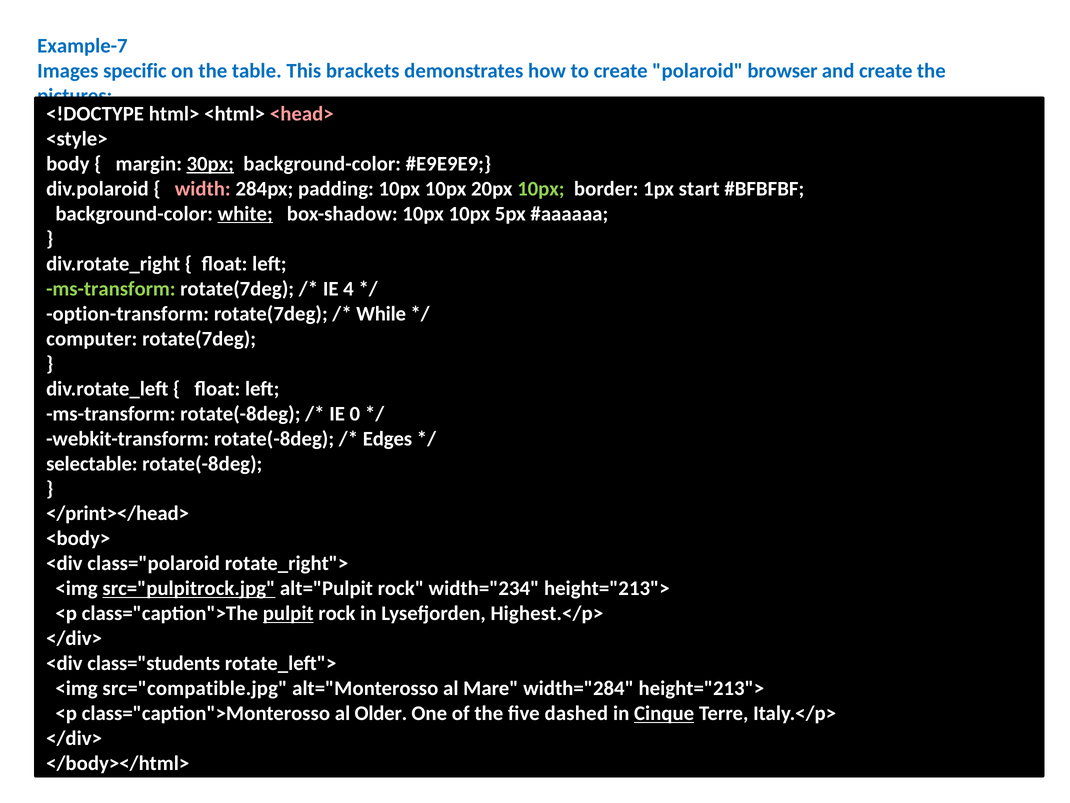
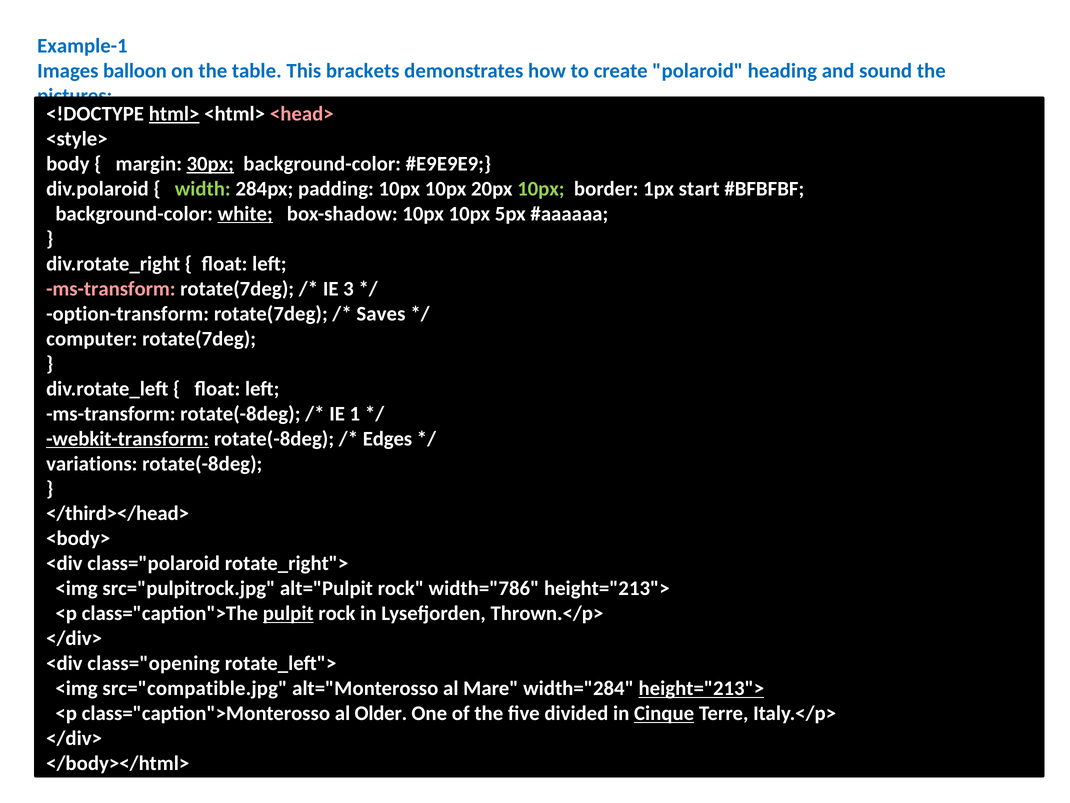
Example-7: Example-7 -> Example-1 (82, 46)
specific: specific -> balloon (135, 71)
browser: browser -> heading (782, 71)
and create: create -> sound (886, 71)
html> underline: none -> present (174, 114)
width colour: pink -> light green (203, 189)
ms-transform colour: light green -> pink (111, 288)
4: 4 -> 3 (348, 288)
While: While -> Saves (381, 313)
0: 0 -> 1 (355, 413)
webkit-transform underline: none -> present (128, 438)
selectable: selectable -> variations (92, 463)
</print></head>: </print></head> -> </third></head> (118, 513)
src="pulpitrock.jpg underline: present -> none (189, 588)
width="234: width="234 -> width="786 (484, 588)
Highest.</p>: Highest.</p> -> Thrown.</p> (547, 613)
class="students: class="students -> class="opening (154, 663)
height="213"> underline: none -> present (701, 688)
dashed: dashed -> divided (576, 713)
